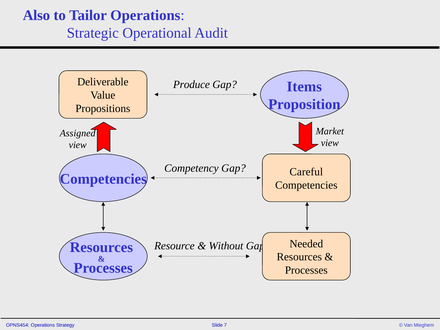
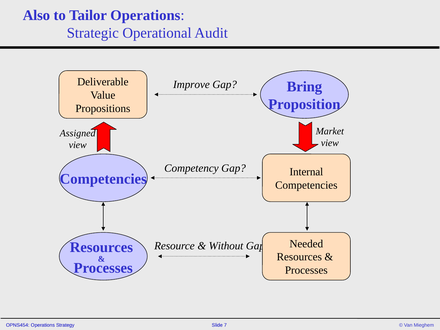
Produce: Produce -> Improve (191, 84)
Items: Items -> Bring (304, 87)
Careful: Careful -> Internal (306, 172)
